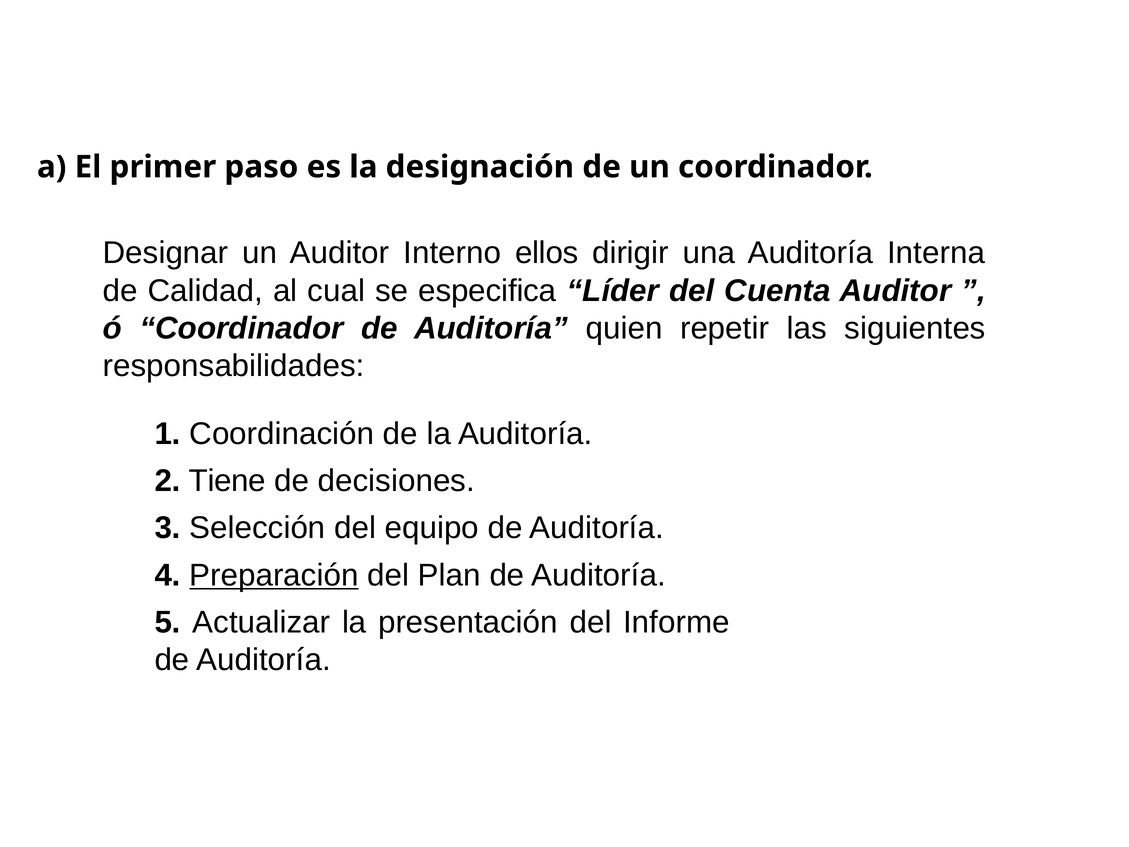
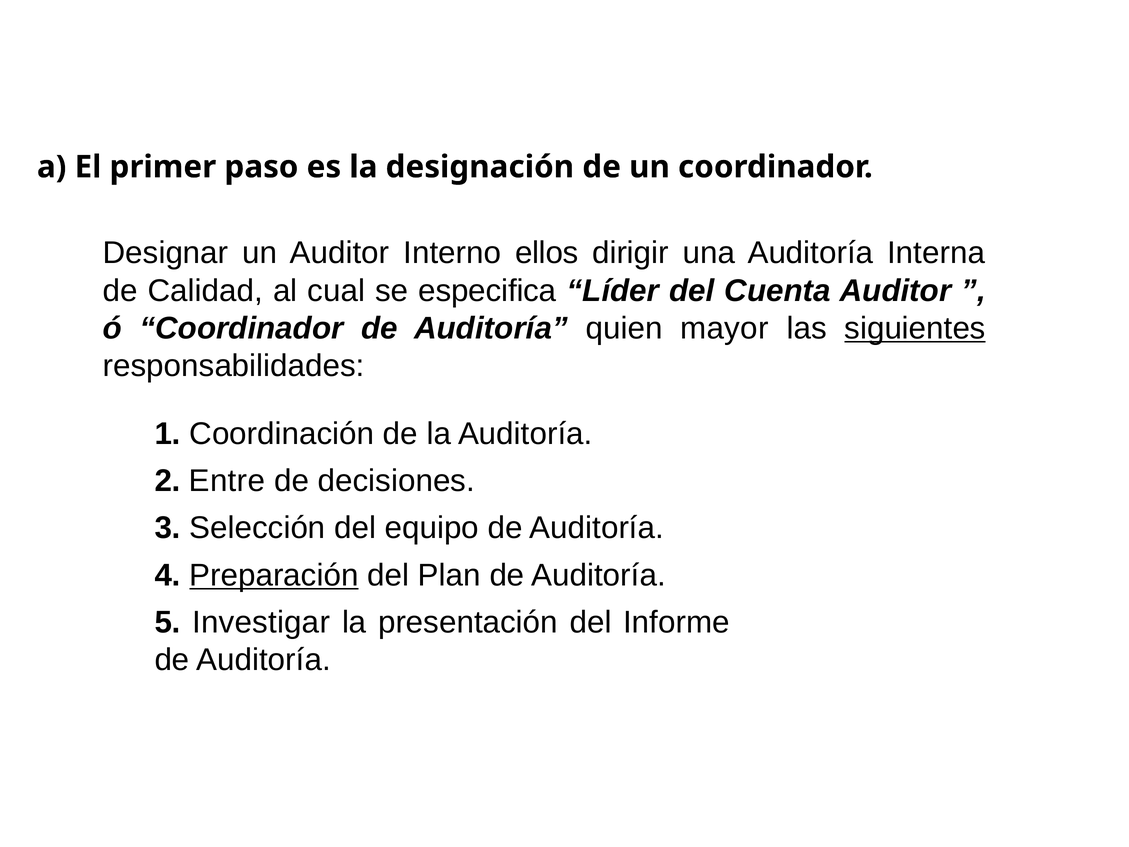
repetir: repetir -> mayor (724, 328)
siguientes underline: none -> present (915, 328)
Tiene: Tiene -> Entre (227, 481)
Actualizar: Actualizar -> Investigar (261, 622)
